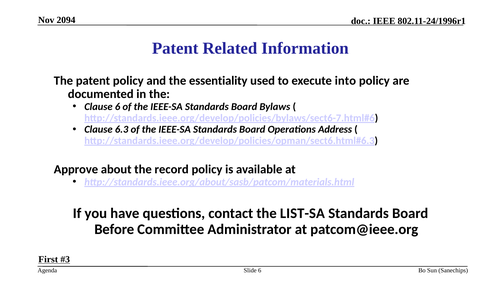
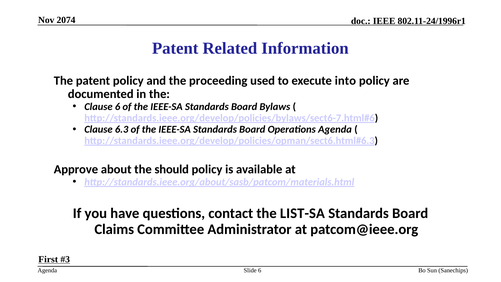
2094: 2094 -> 2074 (66, 20)
essentiality: essentiality -> proceeding (218, 81)
Operations Address: Address -> Agenda (335, 129)
record: record -> should (172, 169)
Before: Before -> Claims (114, 229)
